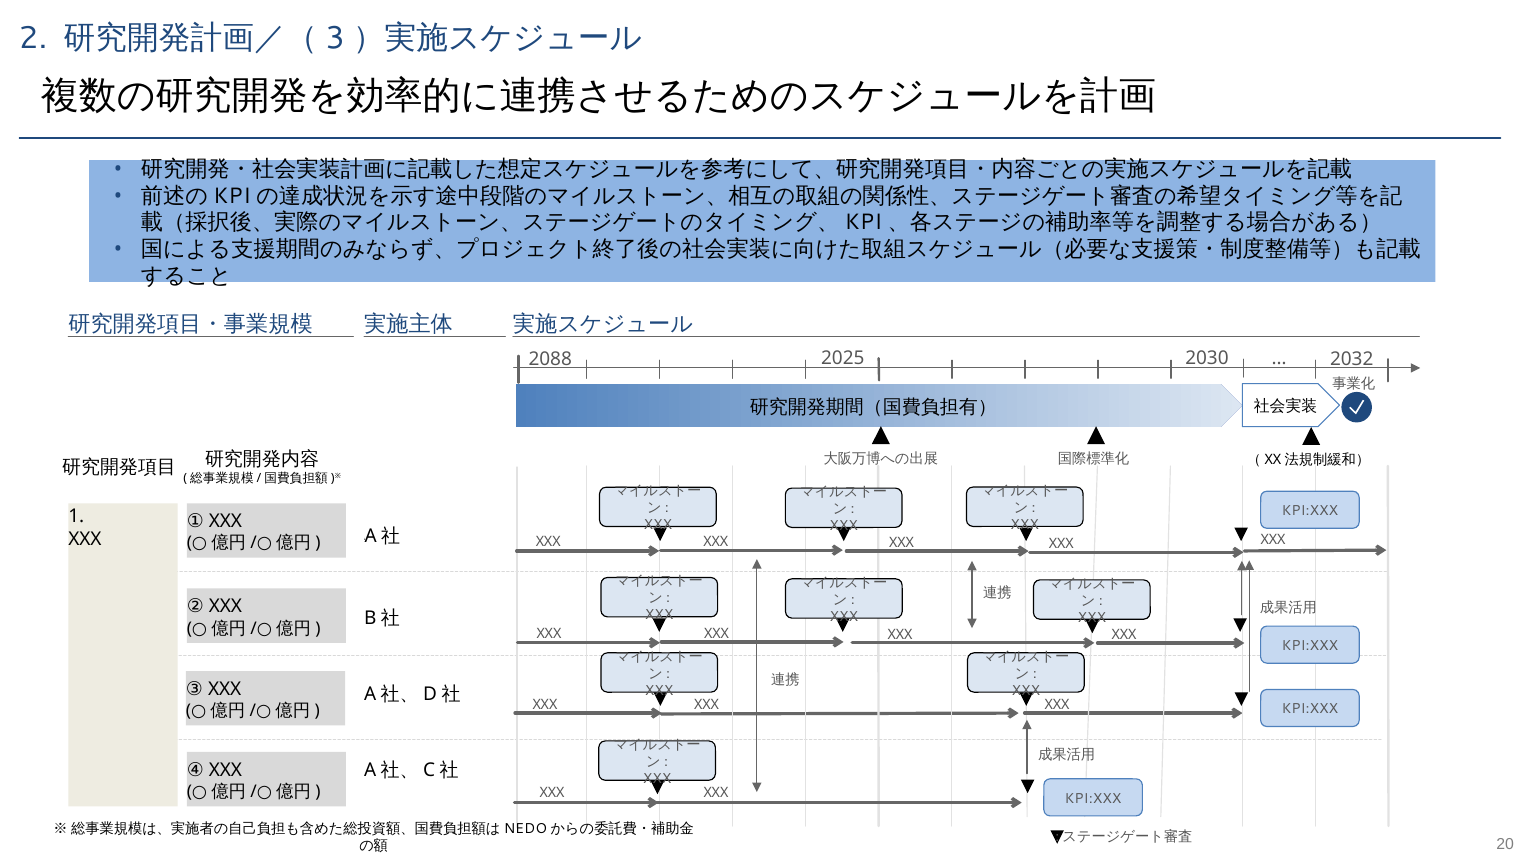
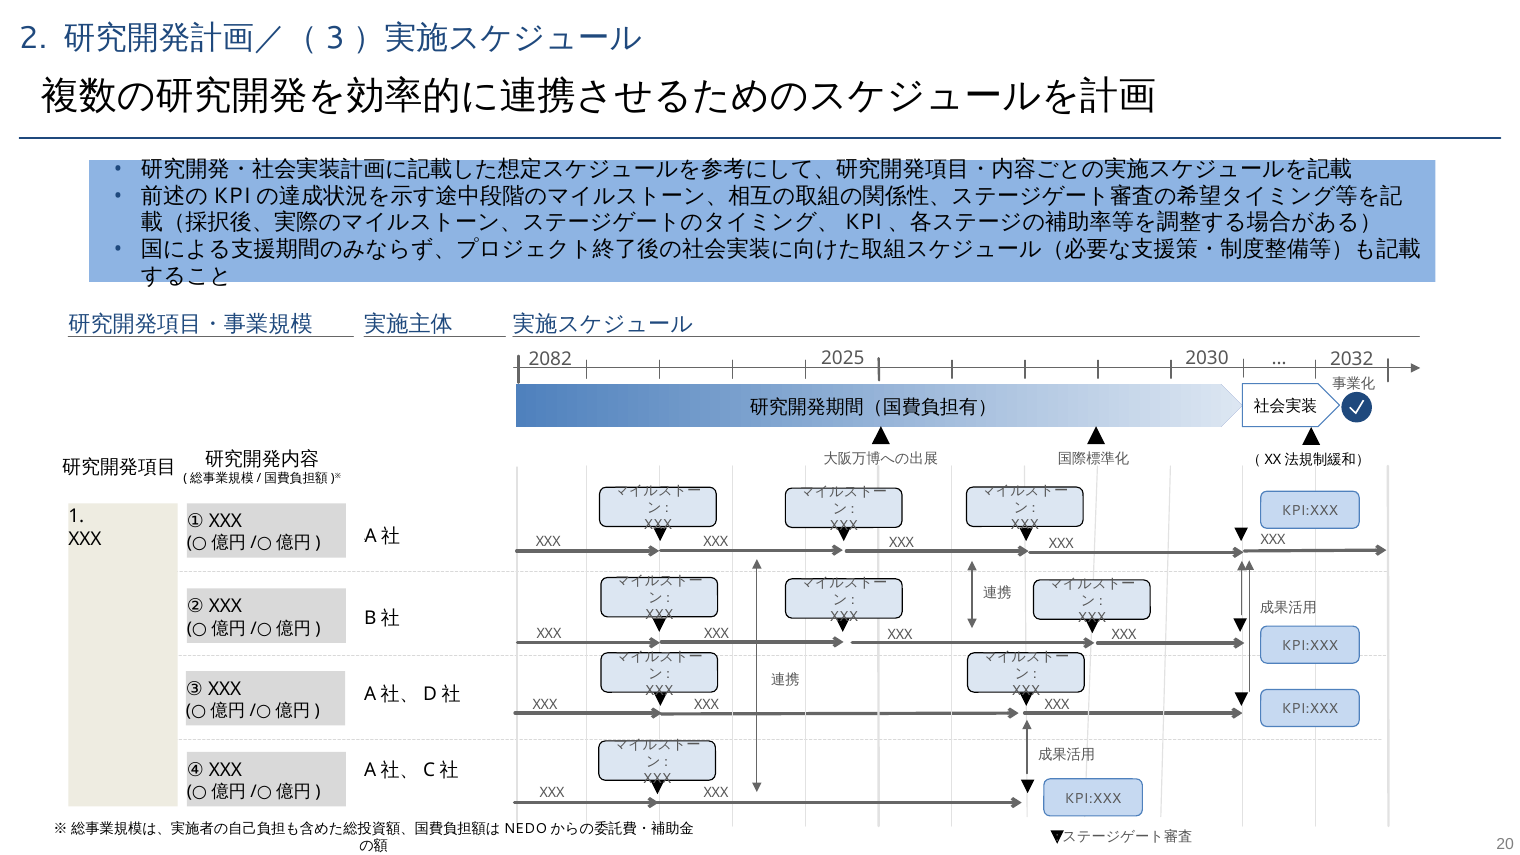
2088: 2088 -> 2082 (550, 359)
